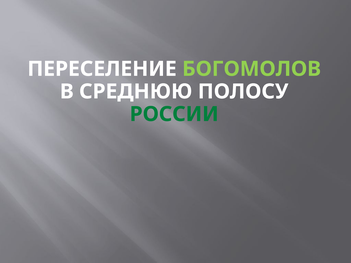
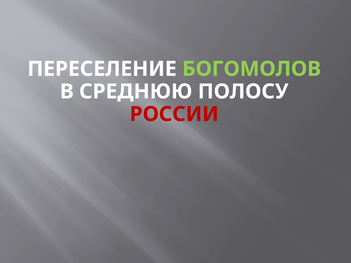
РОССИИ colour: green -> red (174, 114)
